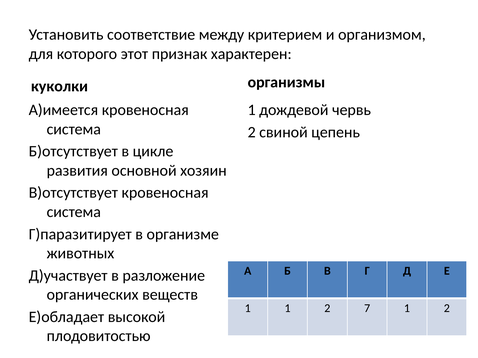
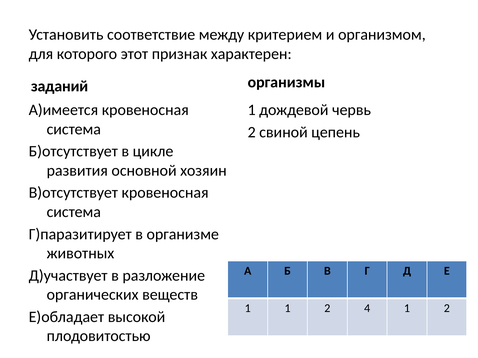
куколки: куколки -> заданий (60, 86)
7: 7 -> 4 (367, 309)
